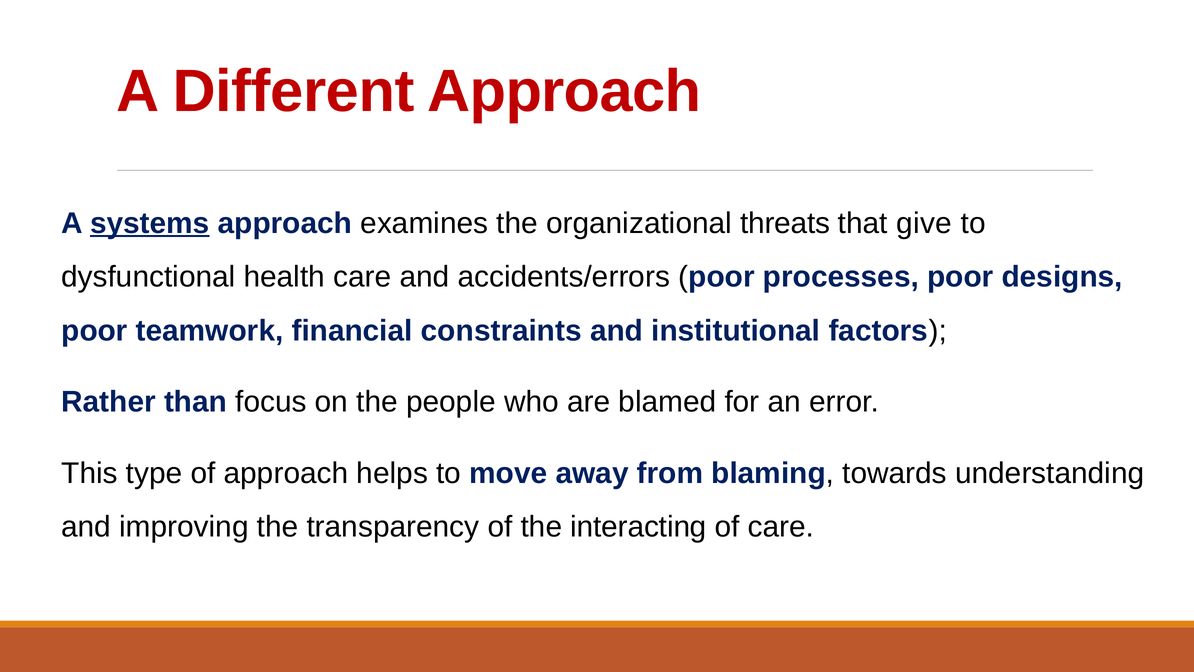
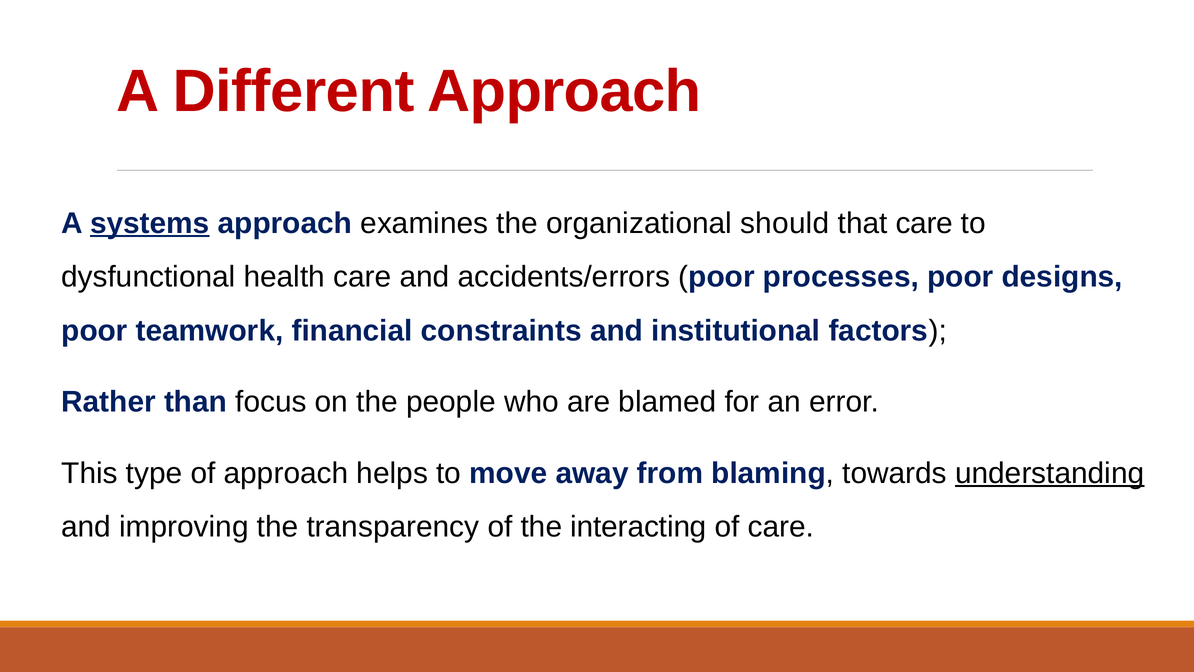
threats: threats -> should (785, 223)
that give: give -> care (924, 223)
understanding underline: none -> present (1050, 473)
